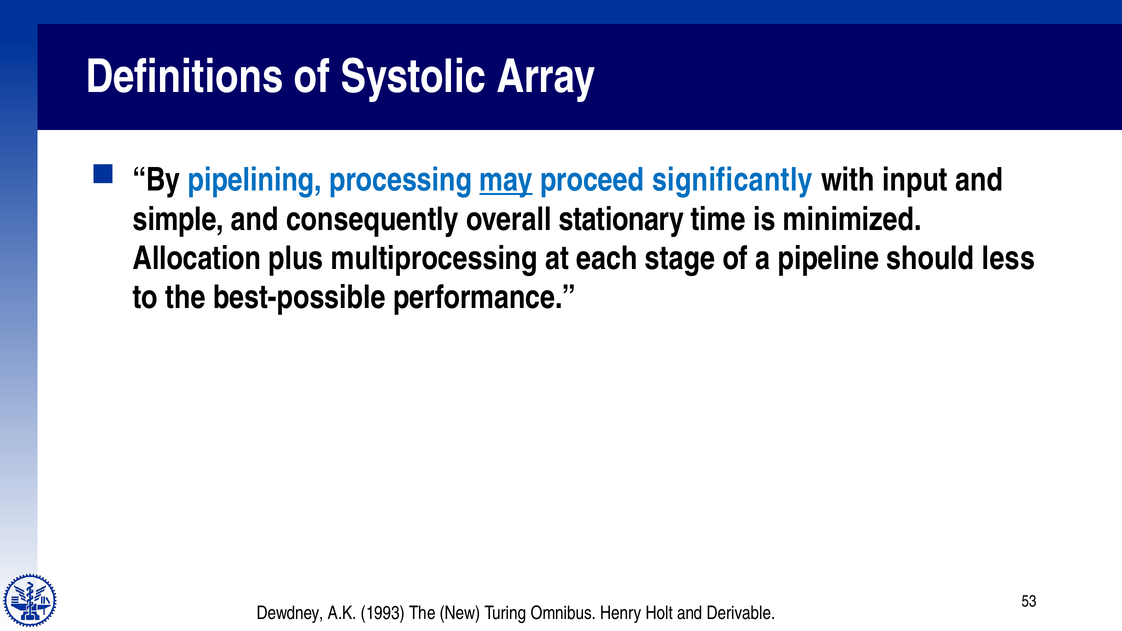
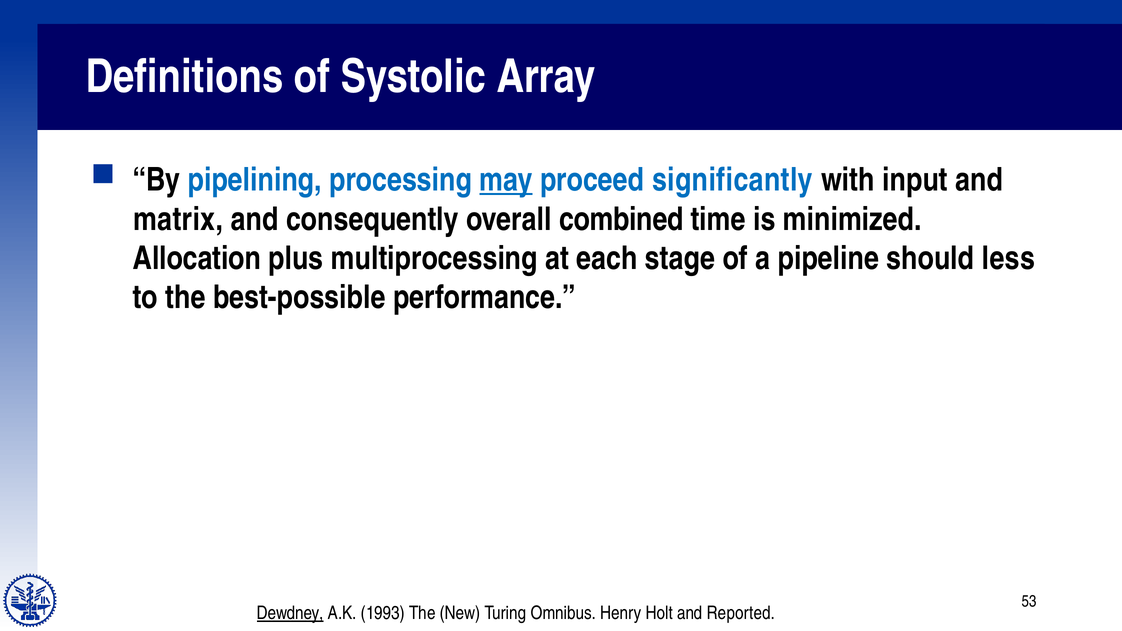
simple: simple -> matrix (178, 219)
stationary: stationary -> combined (621, 219)
Dewdney underline: none -> present (290, 613)
Derivable: Derivable -> Reported (741, 613)
